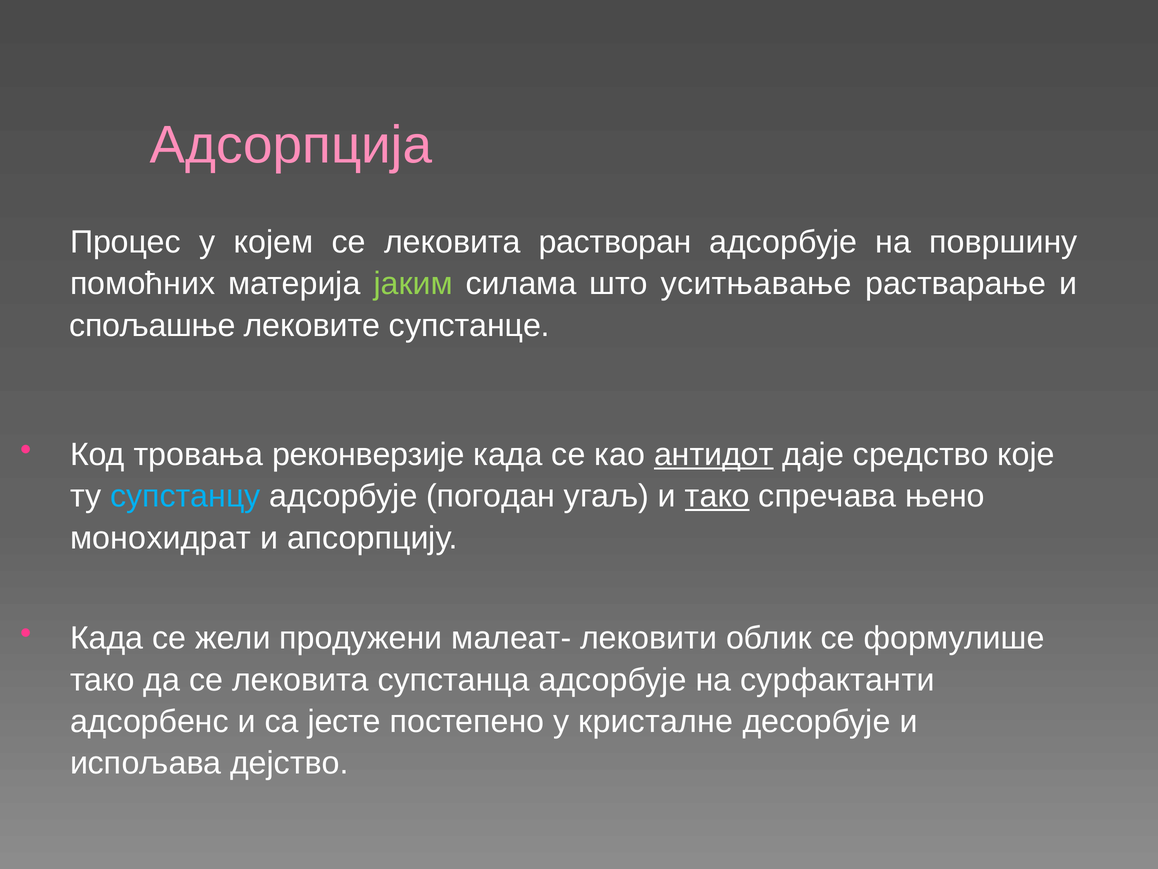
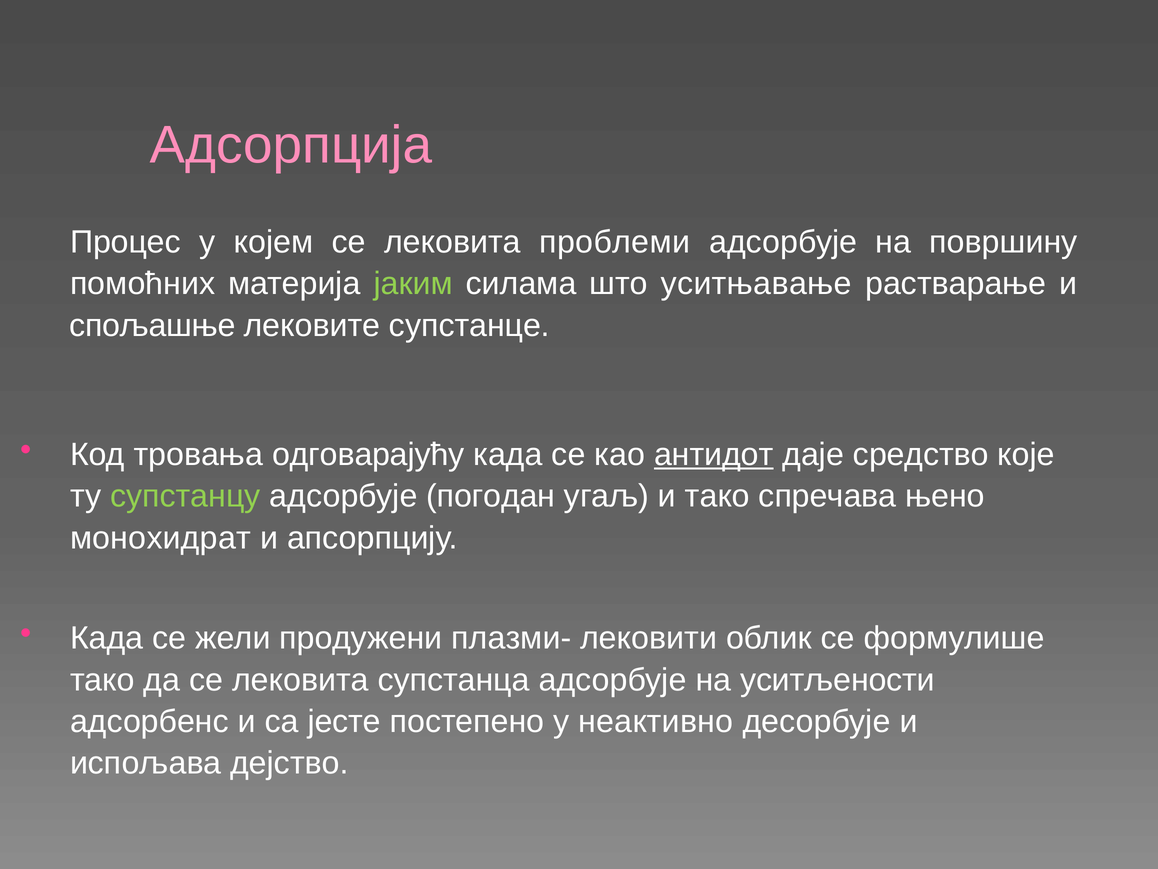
растворан: растворан -> проблеми (615, 242)
реконверзије: реконверзије -> одговарајућу (368, 454)
супстанцу colour: light blue -> light green (185, 496)
тако underline: present -> none (717, 496)
малеат-: малеат- -> плазми- (511, 638)
сурфактанти: сурфактанти -> уситљености (838, 679)
кристалне: кристалне -> неактивно (656, 721)
